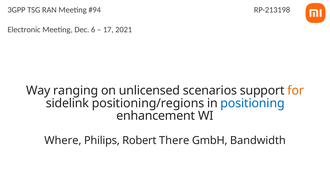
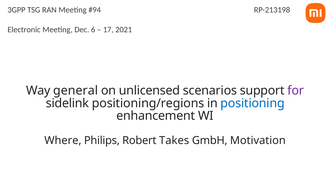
ranging: ranging -> general (76, 90)
for colour: orange -> purple (296, 90)
There: There -> Takes (174, 140)
Bandwidth: Bandwidth -> Motivation (258, 140)
